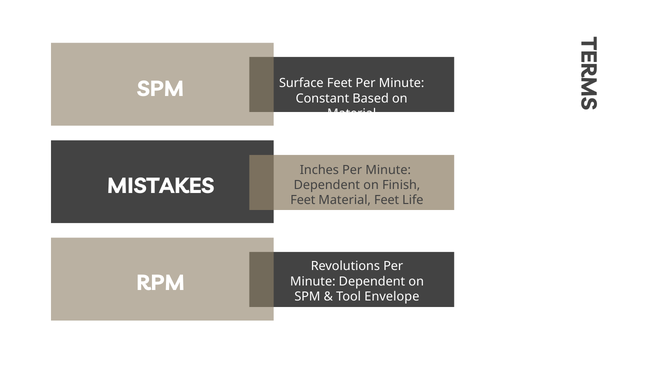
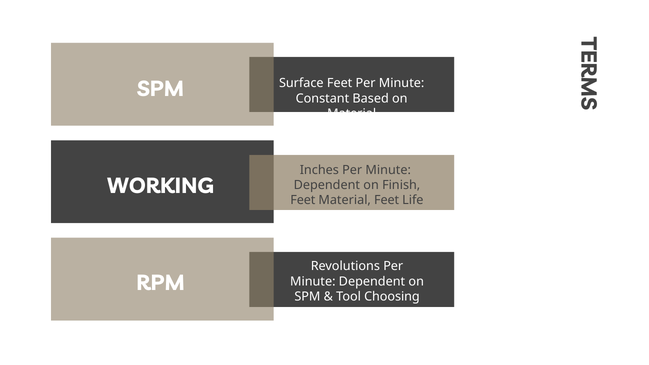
MISTAKES: MISTAKES -> WORKING (161, 186)
Envelope: Envelope -> Choosing (392, 297)
